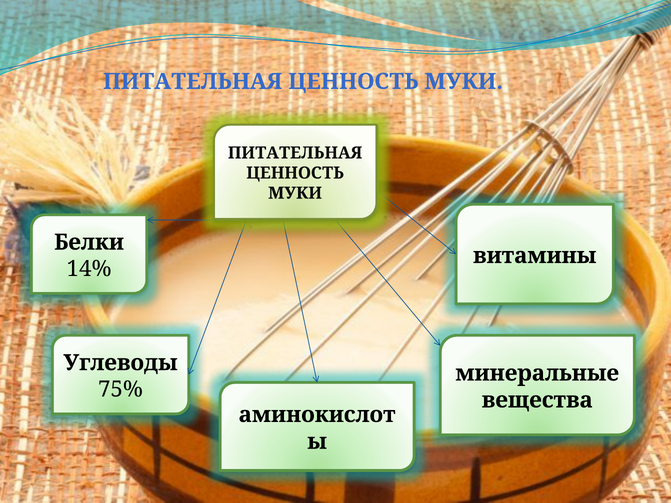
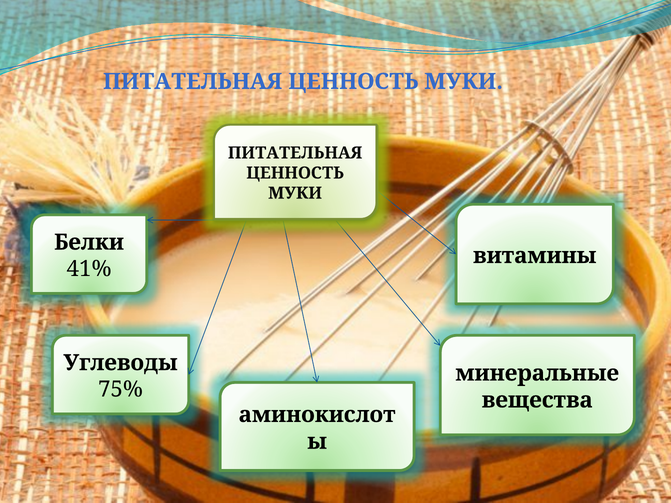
14%: 14% -> 41% (89, 269)
